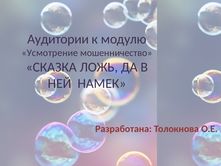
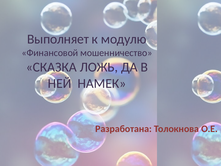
Аудитории: Аудитории -> Выполняет (58, 39)
Усмотрение: Усмотрение -> Финансовой (50, 53)
